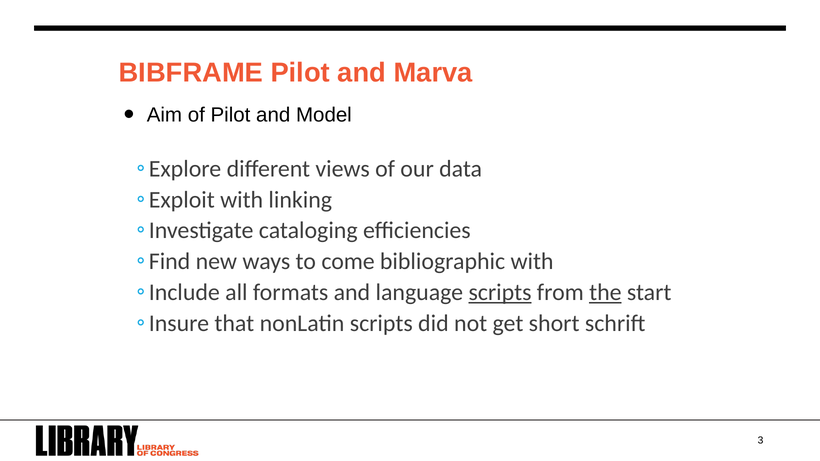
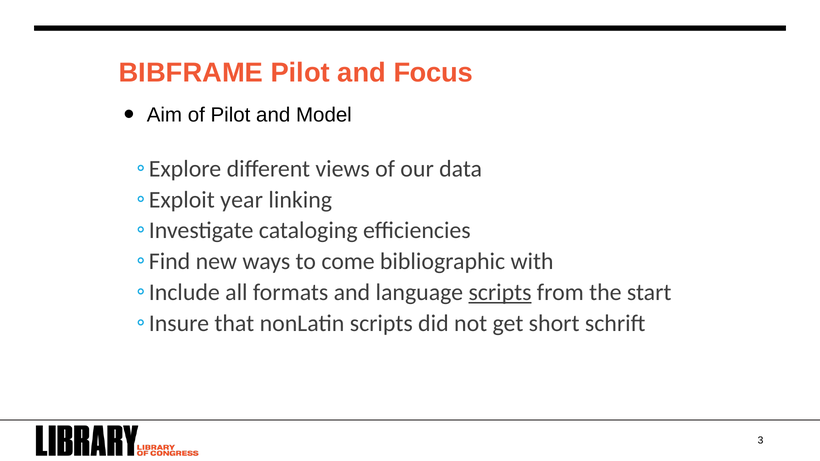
Marva: Marva -> Focus (433, 73)
with: with -> year (242, 200)
the underline: present -> none (605, 293)
